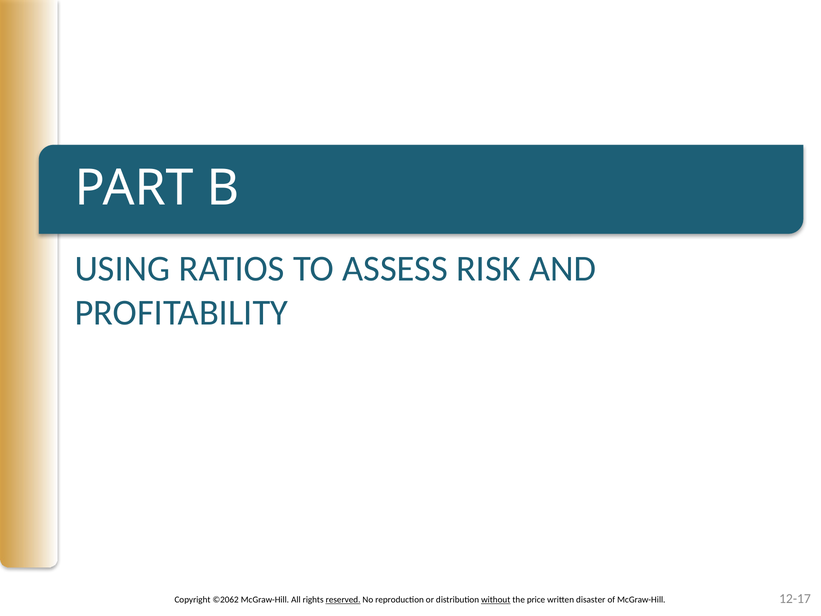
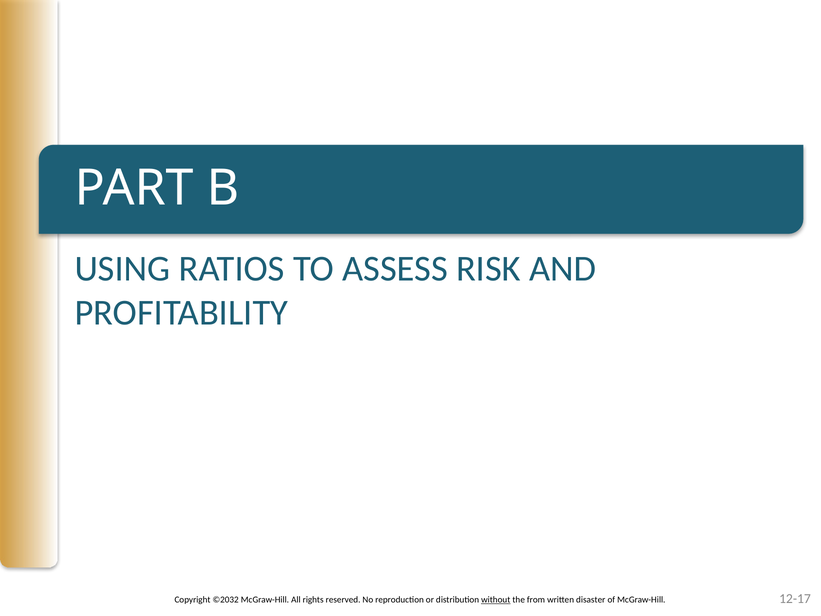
©2062: ©2062 -> ©2032 (226, 600)
reserved underline: present -> none (343, 600)
price: price -> from (536, 600)
